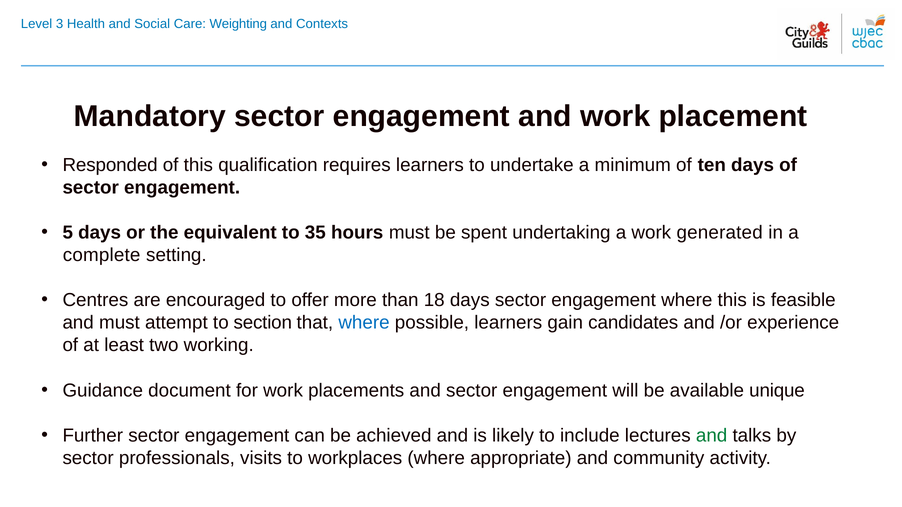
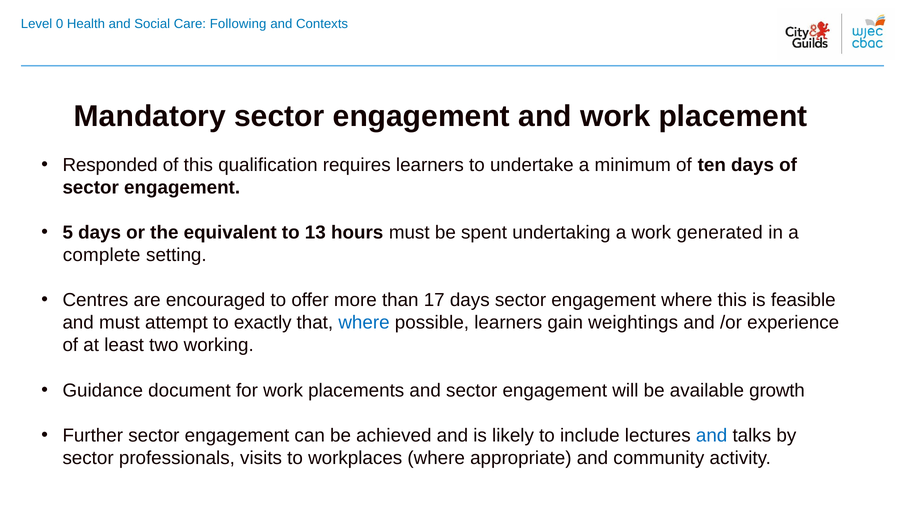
3: 3 -> 0 (60, 24)
Weighting: Weighting -> Following (238, 24)
35: 35 -> 13 (315, 233)
18: 18 -> 17 (434, 300)
section: section -> exactly (263, 323)
candidates: candidates -> weightings (633, 323)
unique: unique -> growth (777, 391)
and colour: green -> blue (712, 436)
